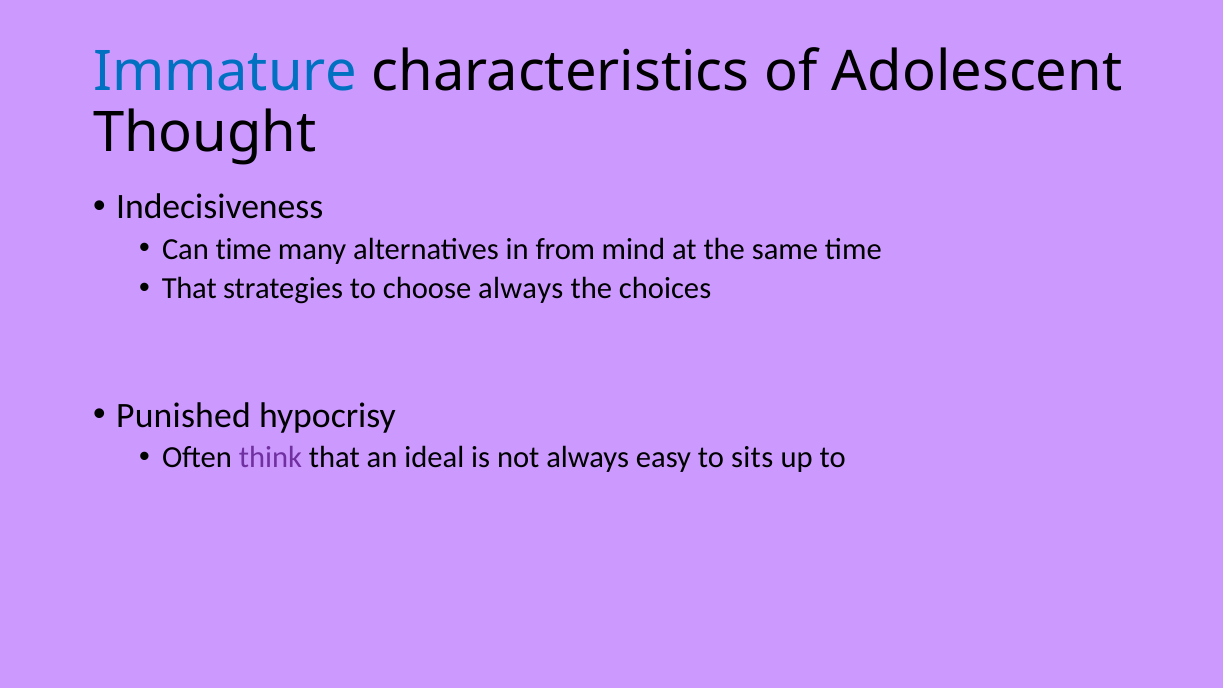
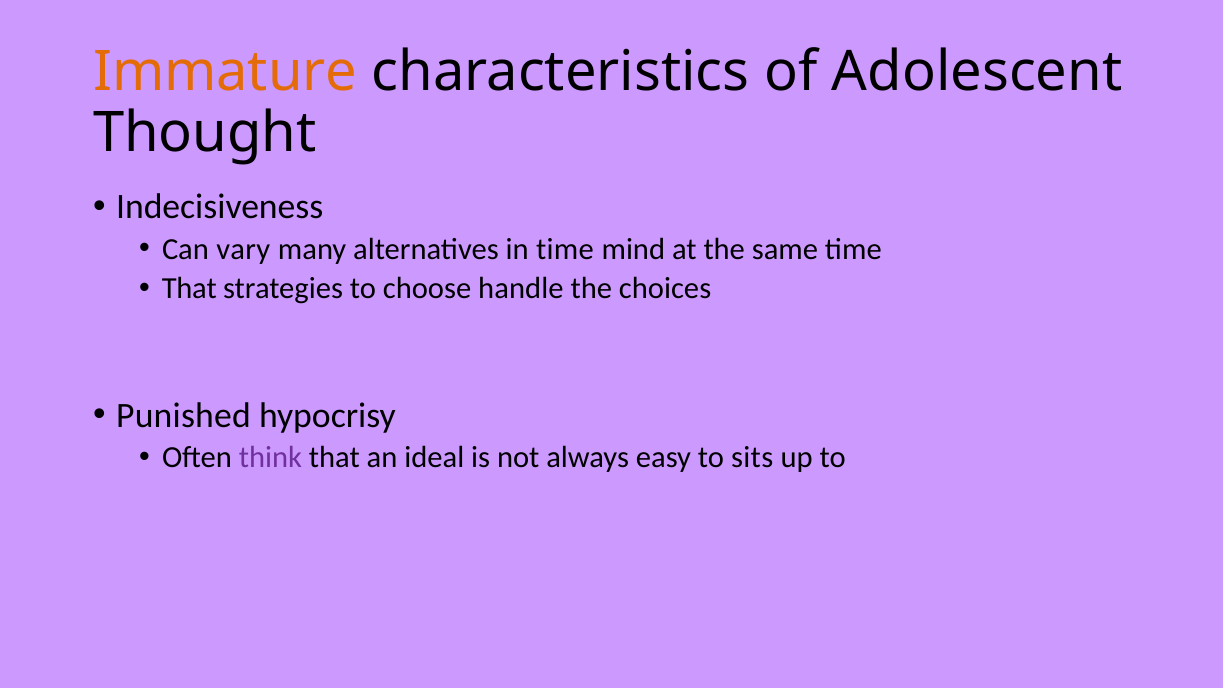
Immature colour: blue -> orange (225, 72)
Can time: time -> vary (243, 249)
in from: from -> time (565, 249)
choose always: always -> handle (521, 288)
